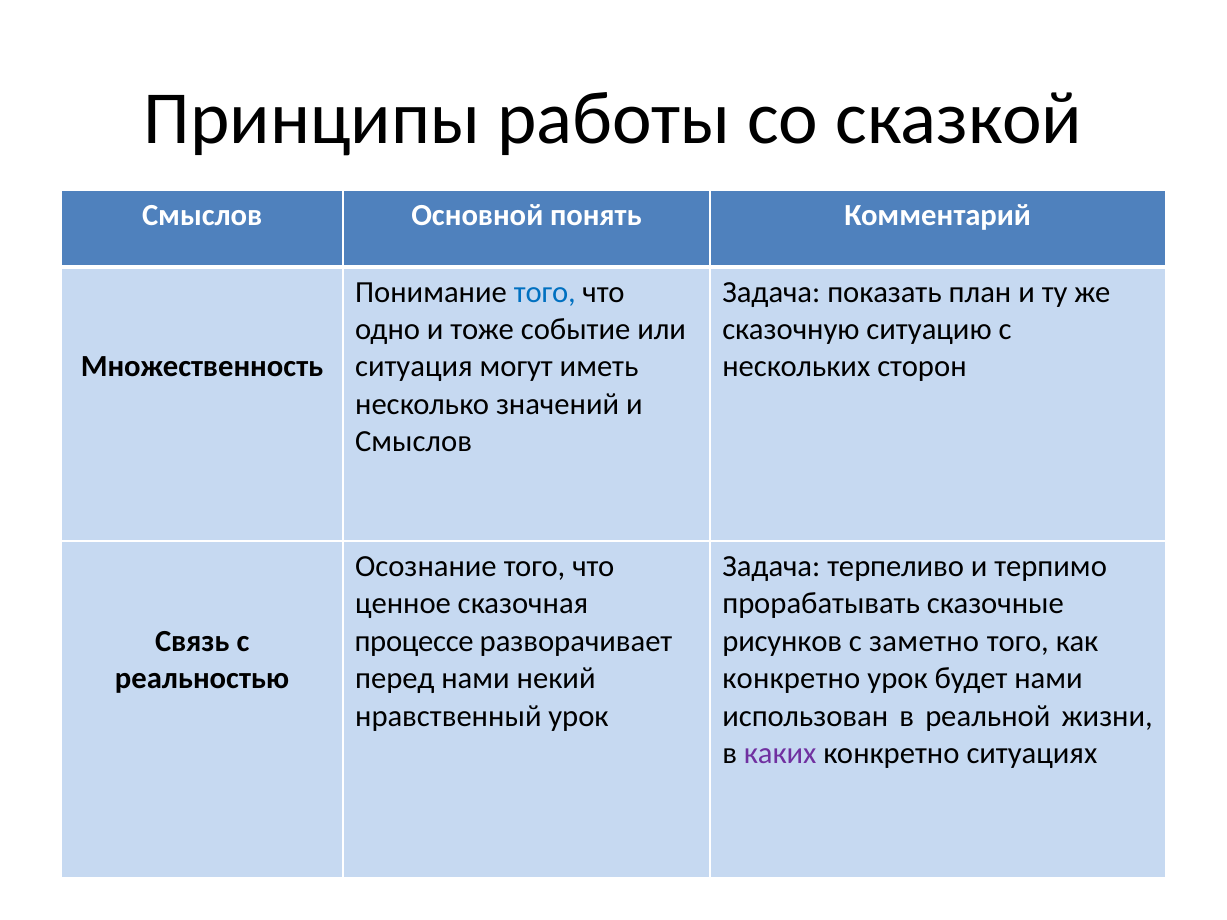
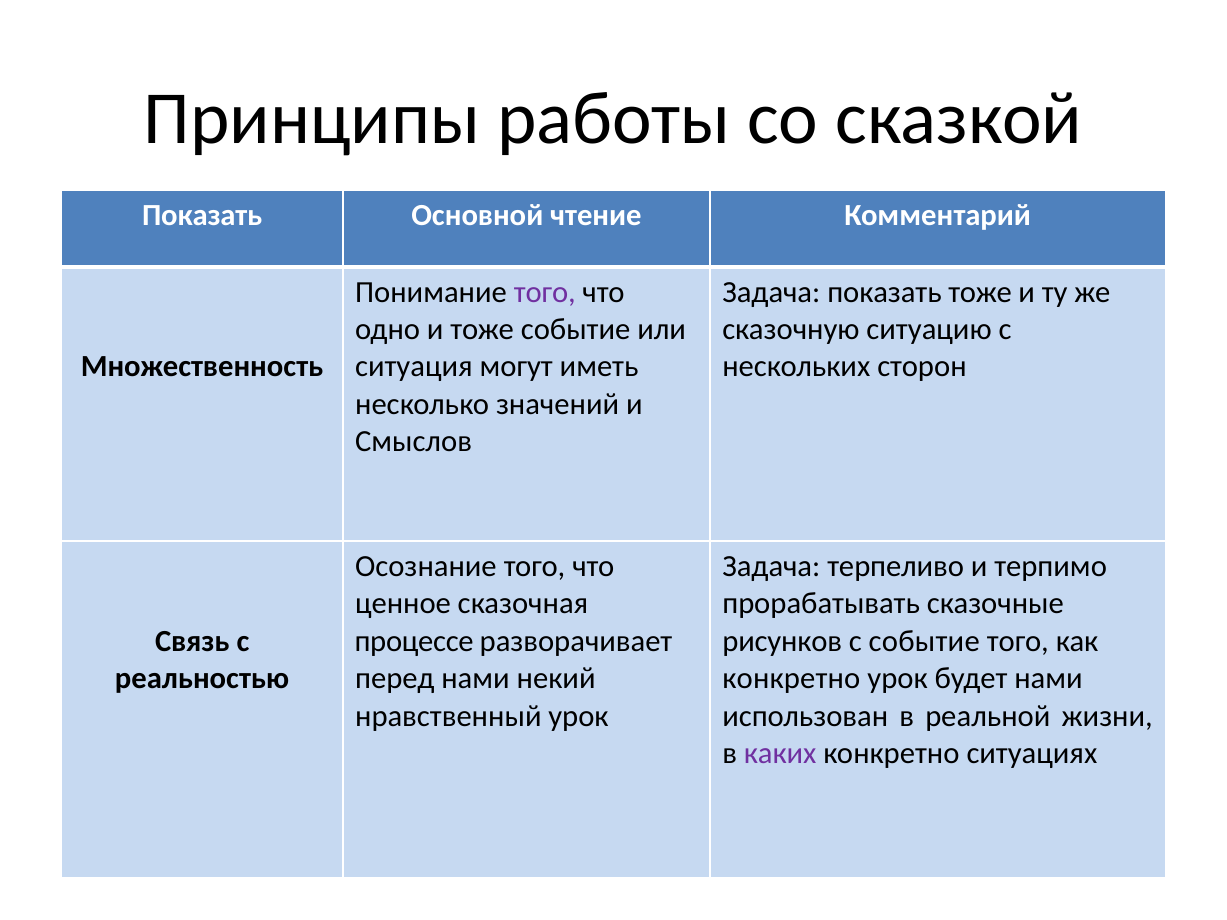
Смыслов: Смыслов -> Показать (202, 215)
понять: понять -> чтение (596, 215)
того colour: blue -> purple (545, 292)
показать план: план -> тоже (980, 292)
с заметно: заметно -> событие (924, 641)
